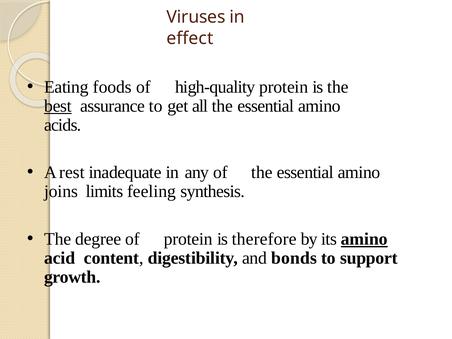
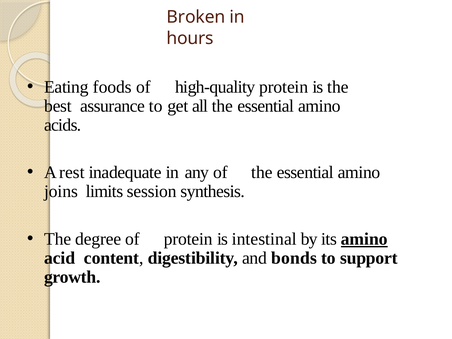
Viruses: Viruses -> Broken (196, 17)
effect: effect -> hours (190, 38)
best underline: present -> none (58, 106)
feeling: feeling -> session (152, 191)
therefore: therefore -> intestinal (264, 239)
